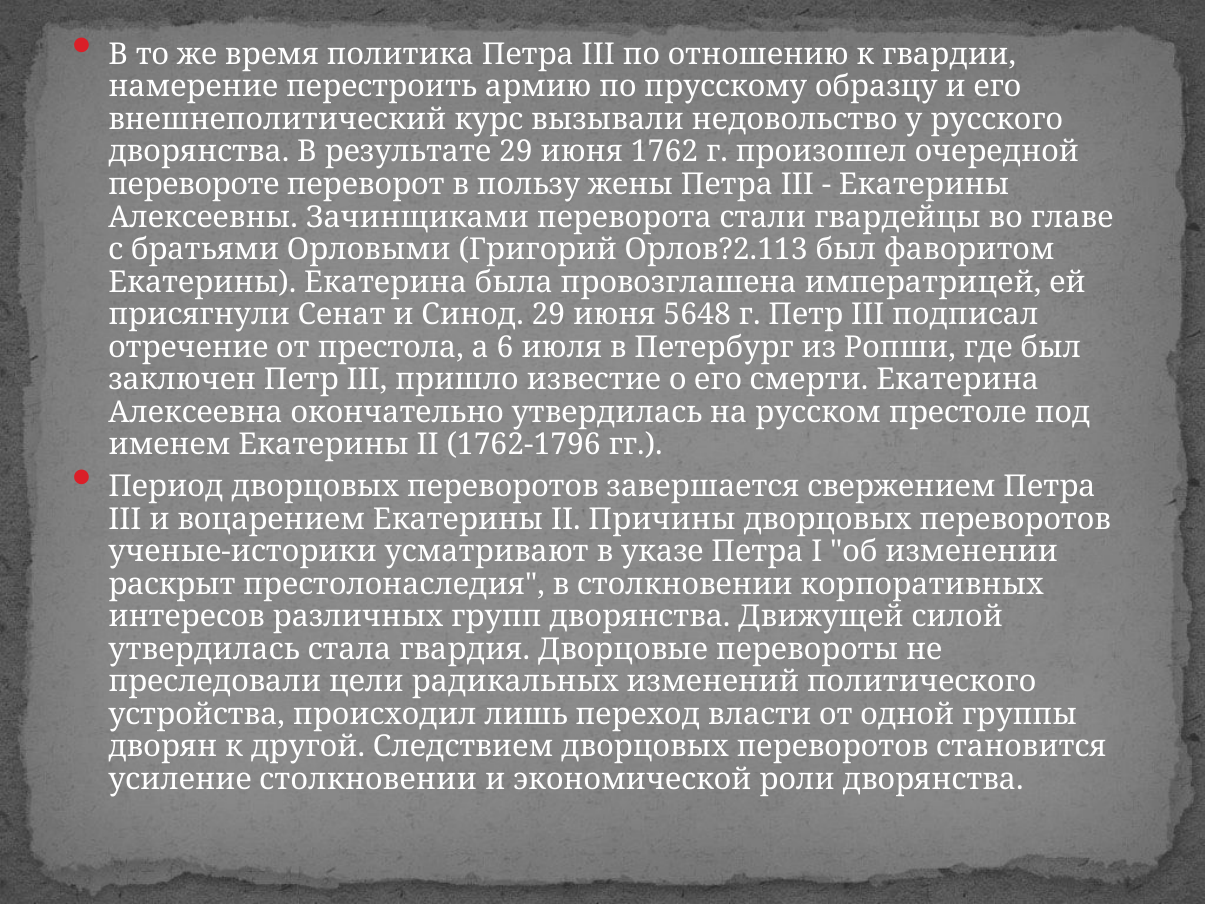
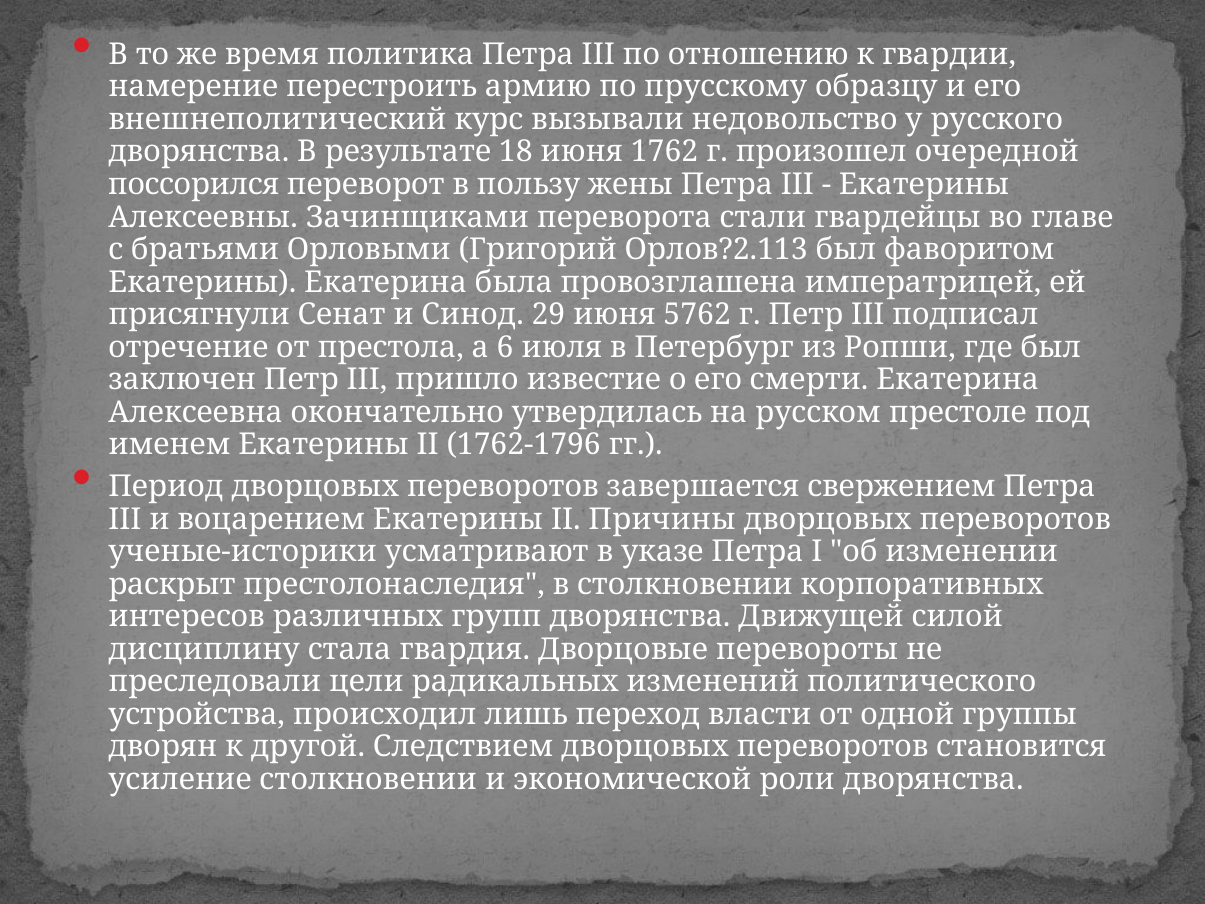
результате 29: 29 -> 18 (516, 152)
перевороте: перевороте -> поссорился (194, 185)
5648: 5648 -> 5762 (697, 315)
утвердилась: утвердилась -> дисциплину (204, 649)
